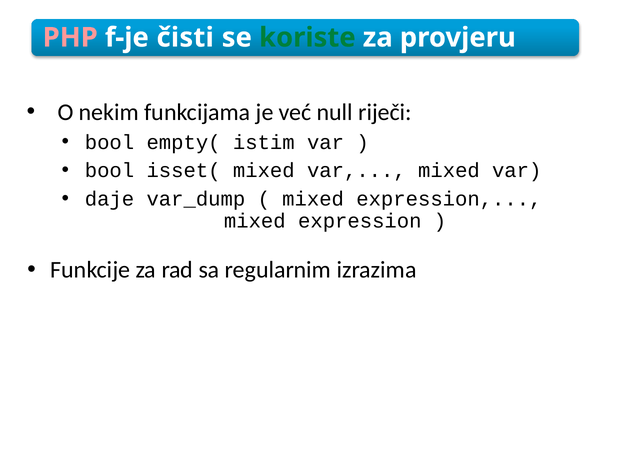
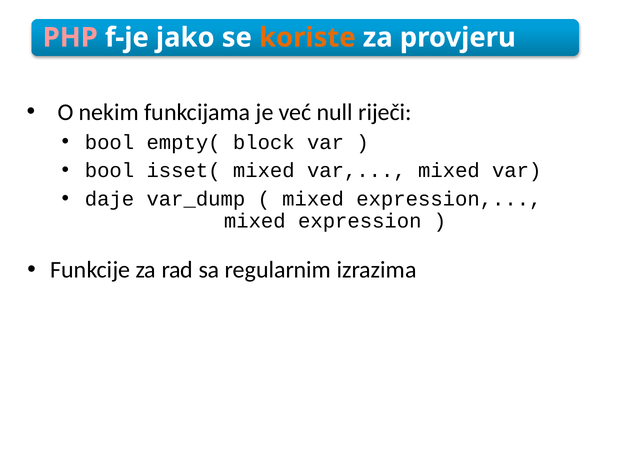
čisti: čisti -> jako (185, 38)
koriste colour: green -> orange (307, 38)
istim: istim -> block (264, 143)
